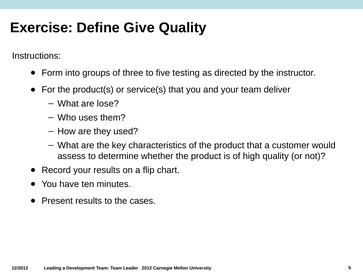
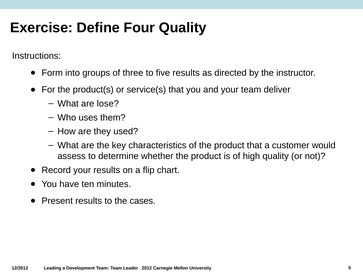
Give: Give -> Four (139, 28)
five testing: testing -> results (186, 73)
